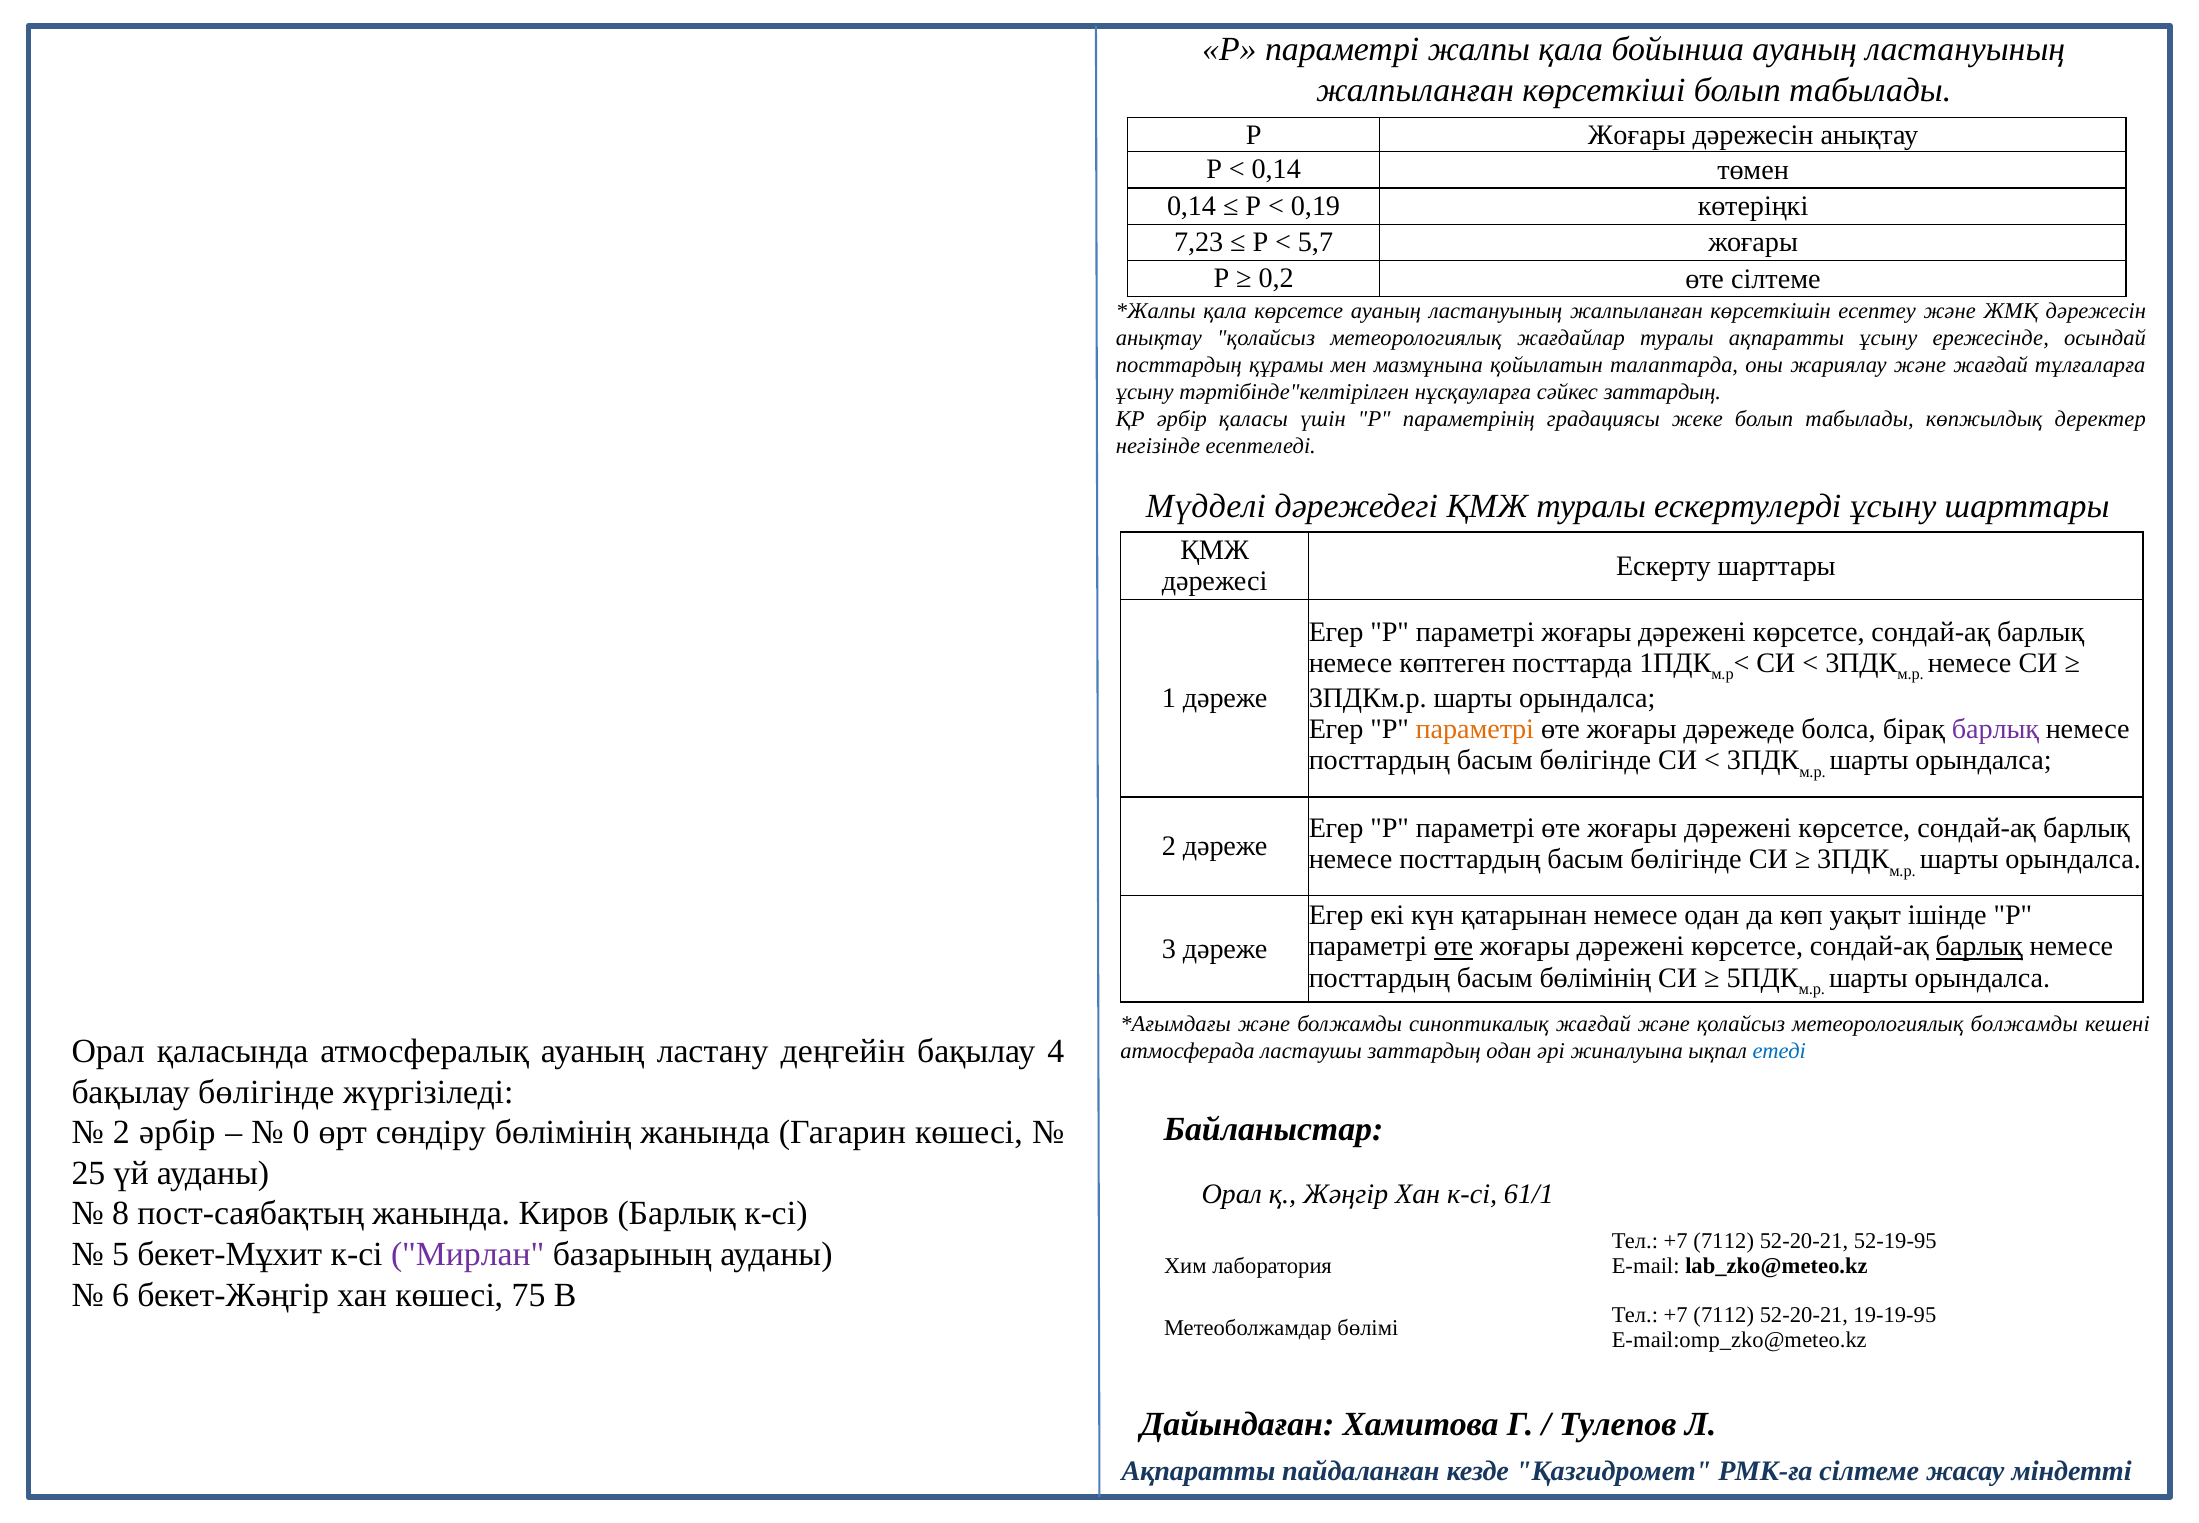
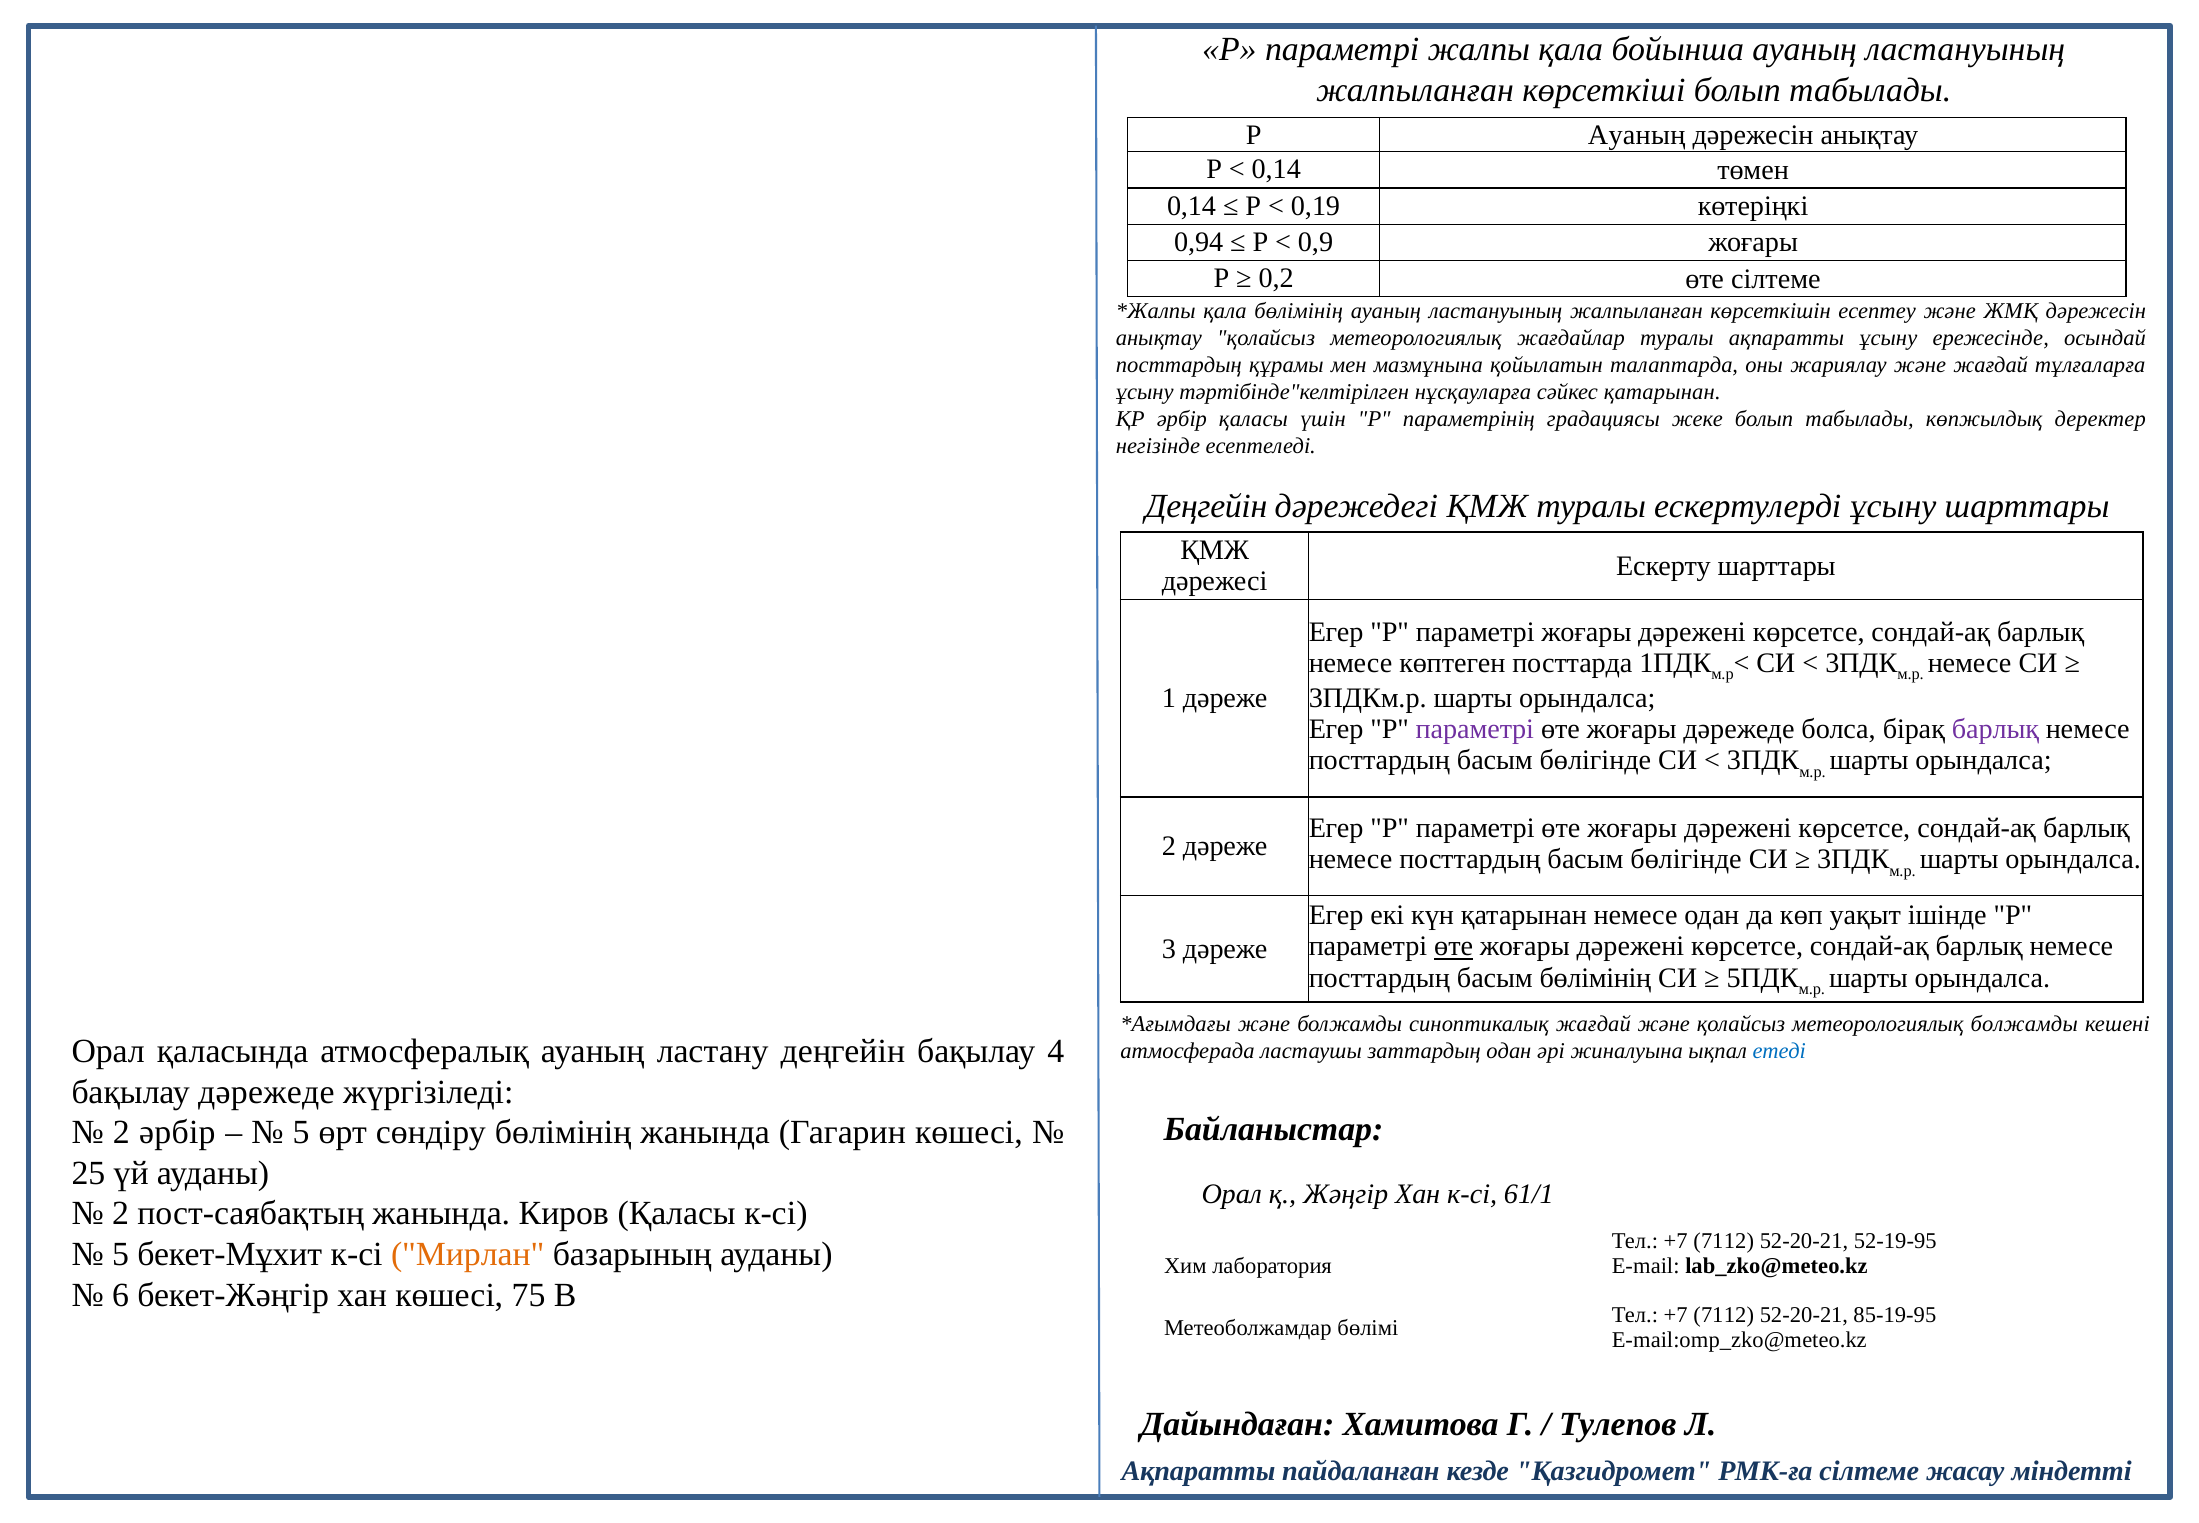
Р Жоғары: Жоғары -> Ауаның (1637, 135)
7,23: 7,23 -> 0,94 (1199, 242)
5,7: 5,7 -> 0,9 (1315, 242)
қала көрсетсе: көрсетсе -> бөлімінің (1299, 310)
сәйкес заттардың: заттардың -> қатарынан (1662, 391)
Мүдделі: Мүдделі -> Деңгейін (1206, 506)
параметрі colour: orange -> purple (1475, 729)
барлық underline: present -> none (1979, 946)
бақылау бөлігінде: бөлігінде -> дәрежеде (266, 1091)
0: 0 -> 5 (301, 1132)
8: 8 -> 2 (121, 1213)
Киров Барлық: Барлық -> Қаласы (677, 1213)
Мирлан colour: purple -> orange (468, 1254)
19-19-95: 19-19-95 -> 85-19-95 (1895, 1315)
